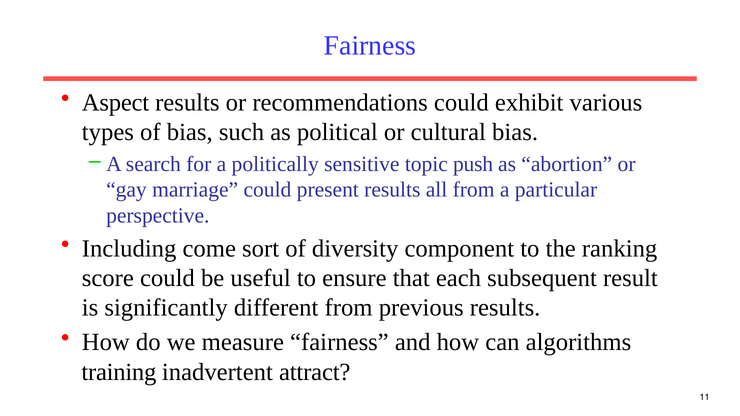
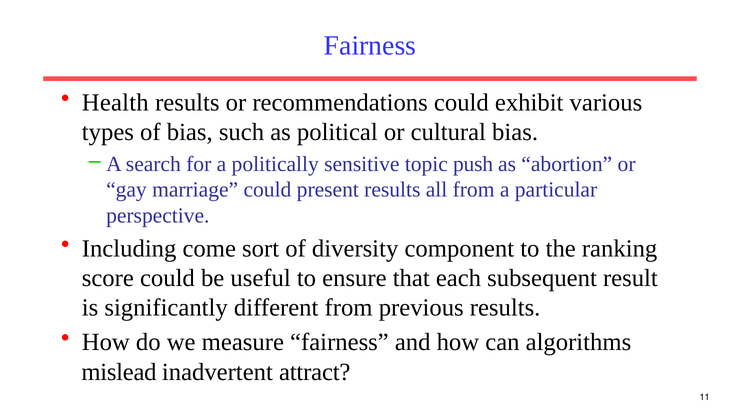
Aspect: Aspect -> Health (115, 103)
training: training -> mislead (119, 372)
